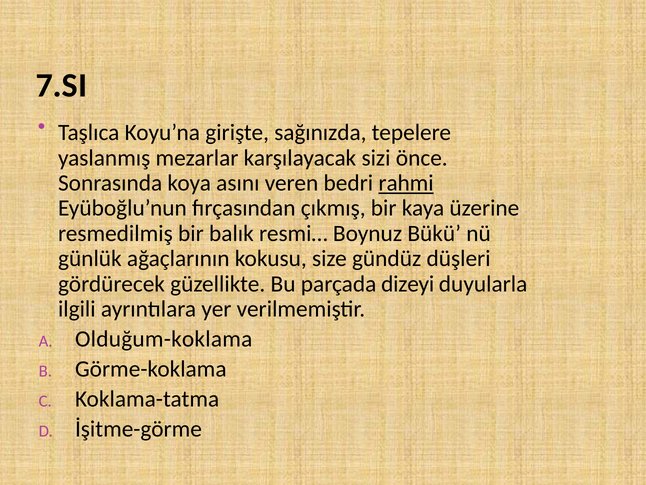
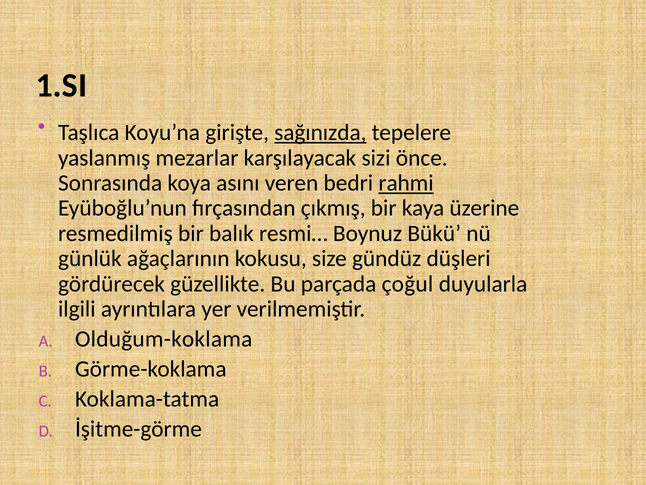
7.SI: 7.SI -> 1.SI (61, 85)
sağınızda underline: none -> present (320, 133)
dizeyi: dizeyi -> çoğul (407, 284)
